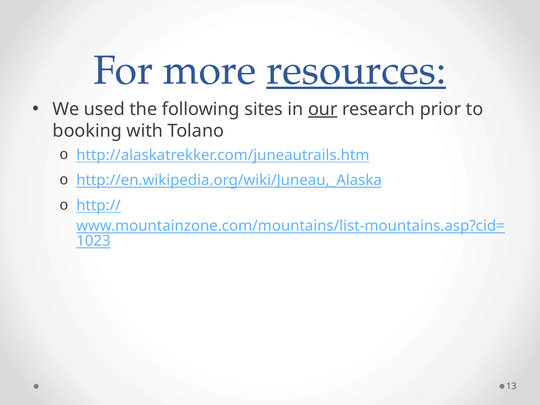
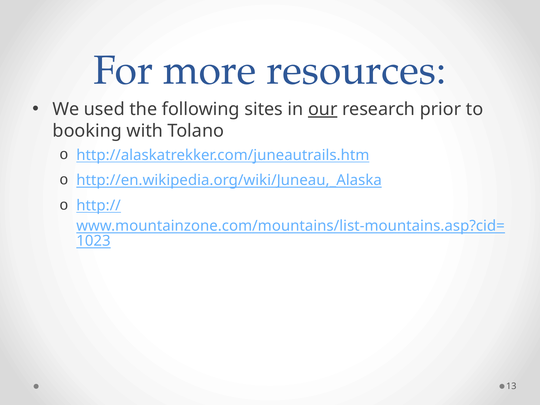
resources underline: present -> none (356, 70)
